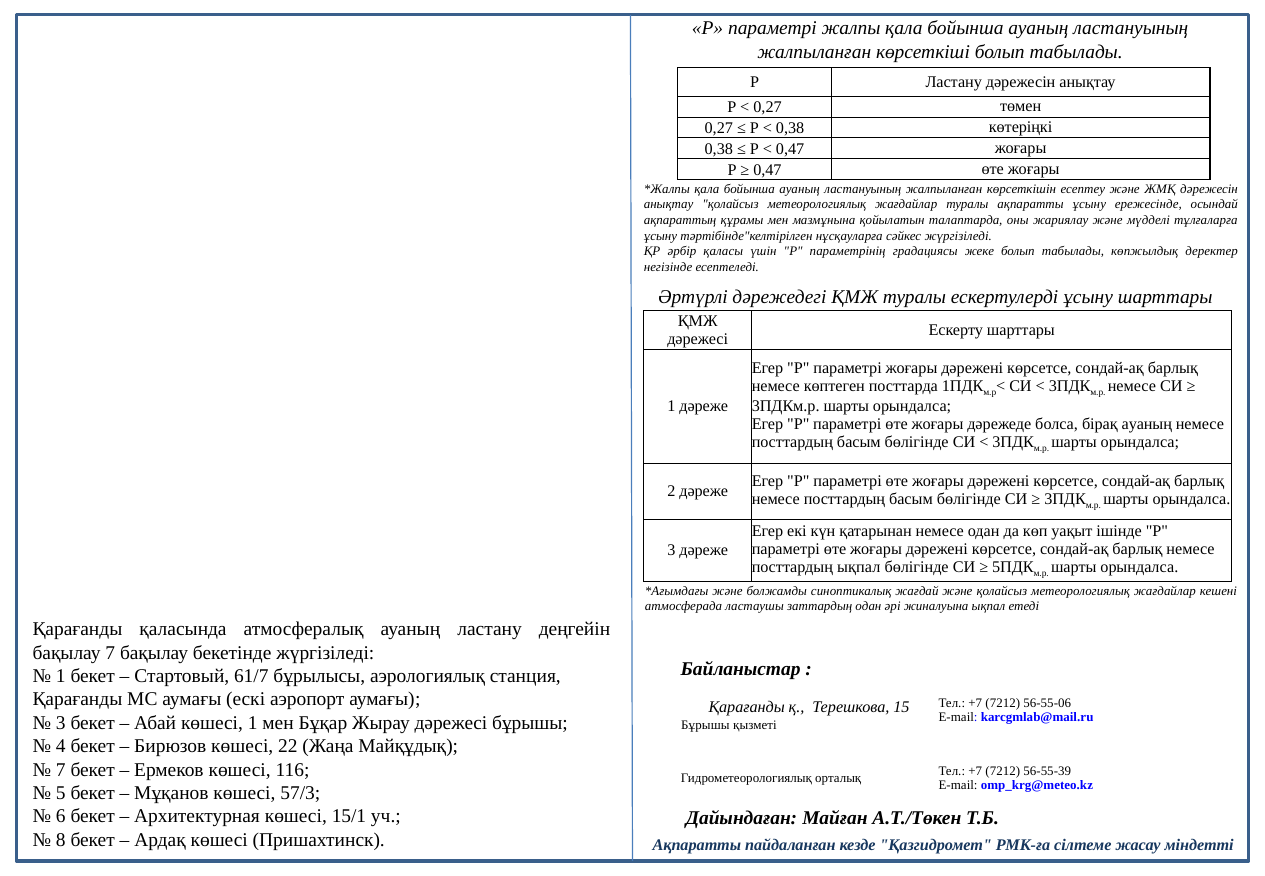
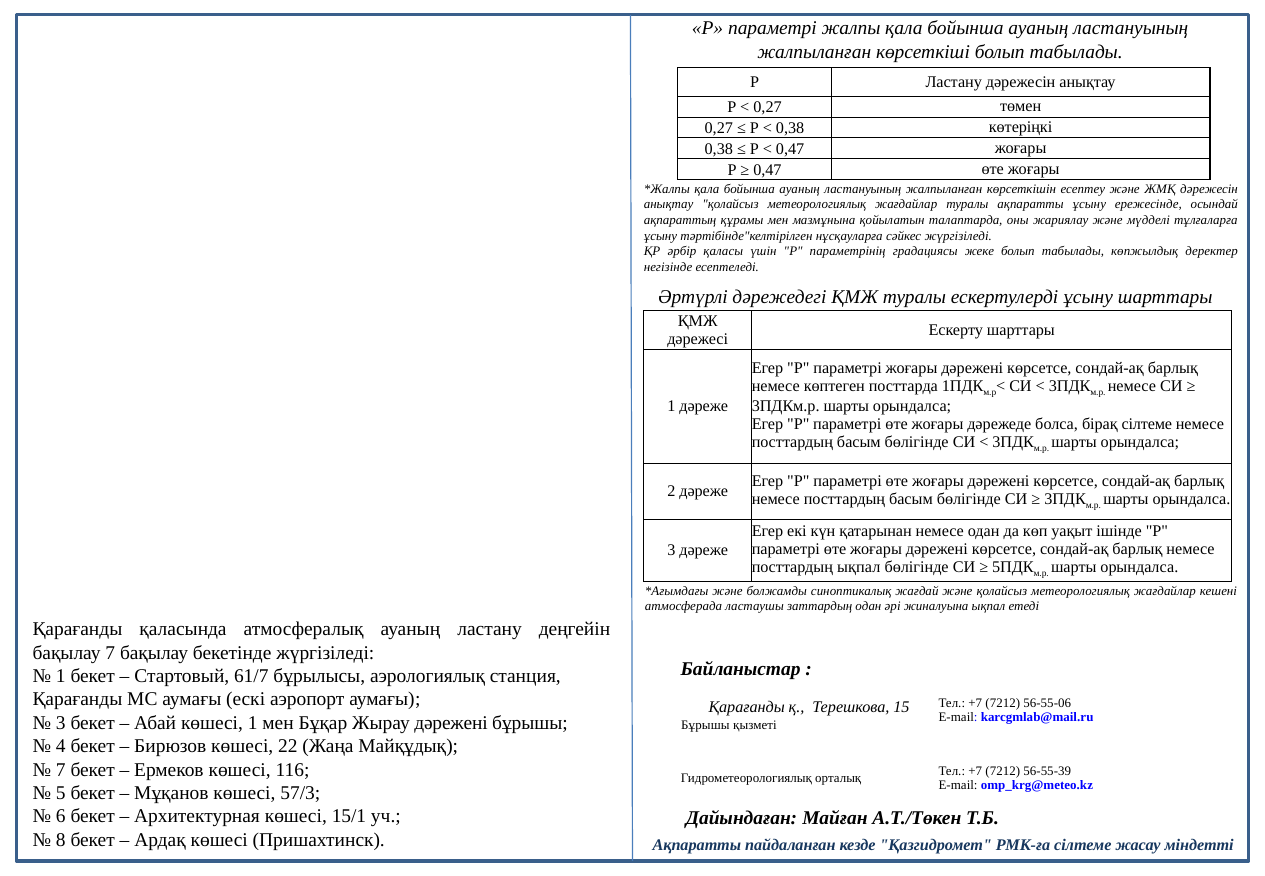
бірақ ауаның: ауаның -> сілтеме (1147, 424)
Жырау дәрежесі: дәрежесі -> дәрежені (451, 723)
